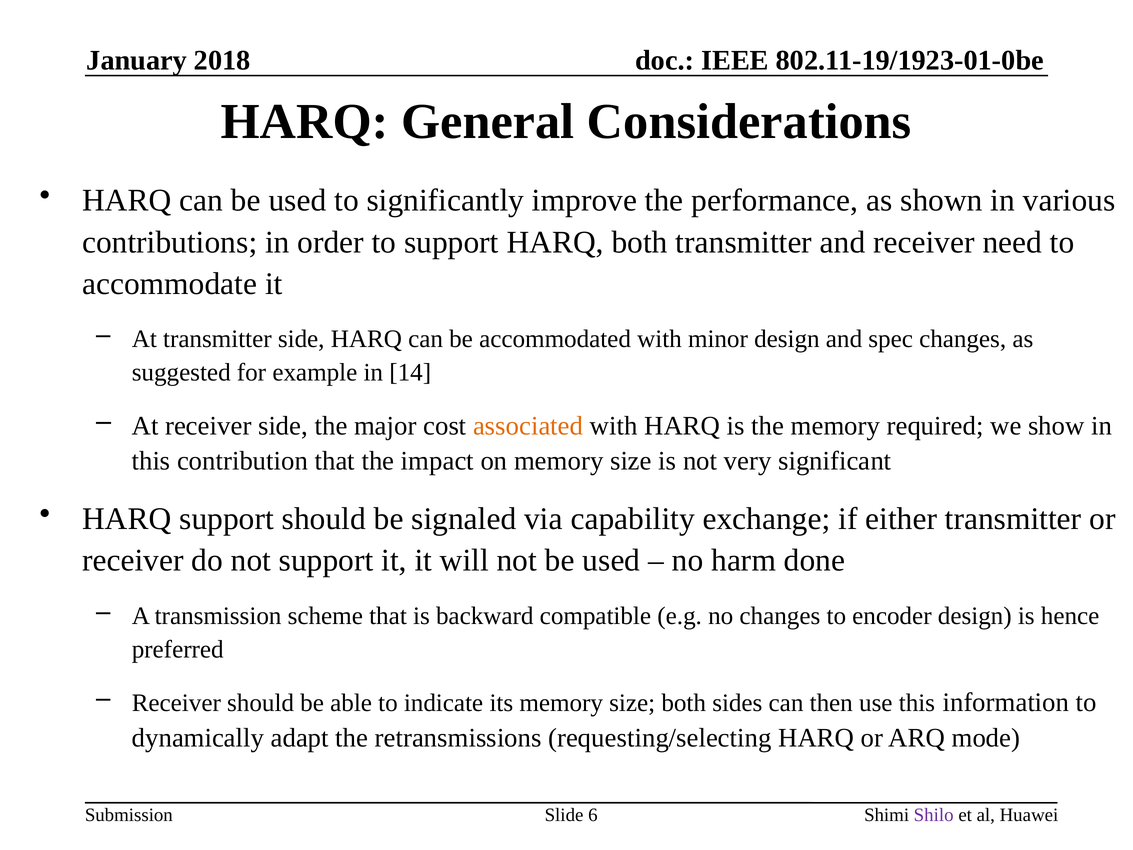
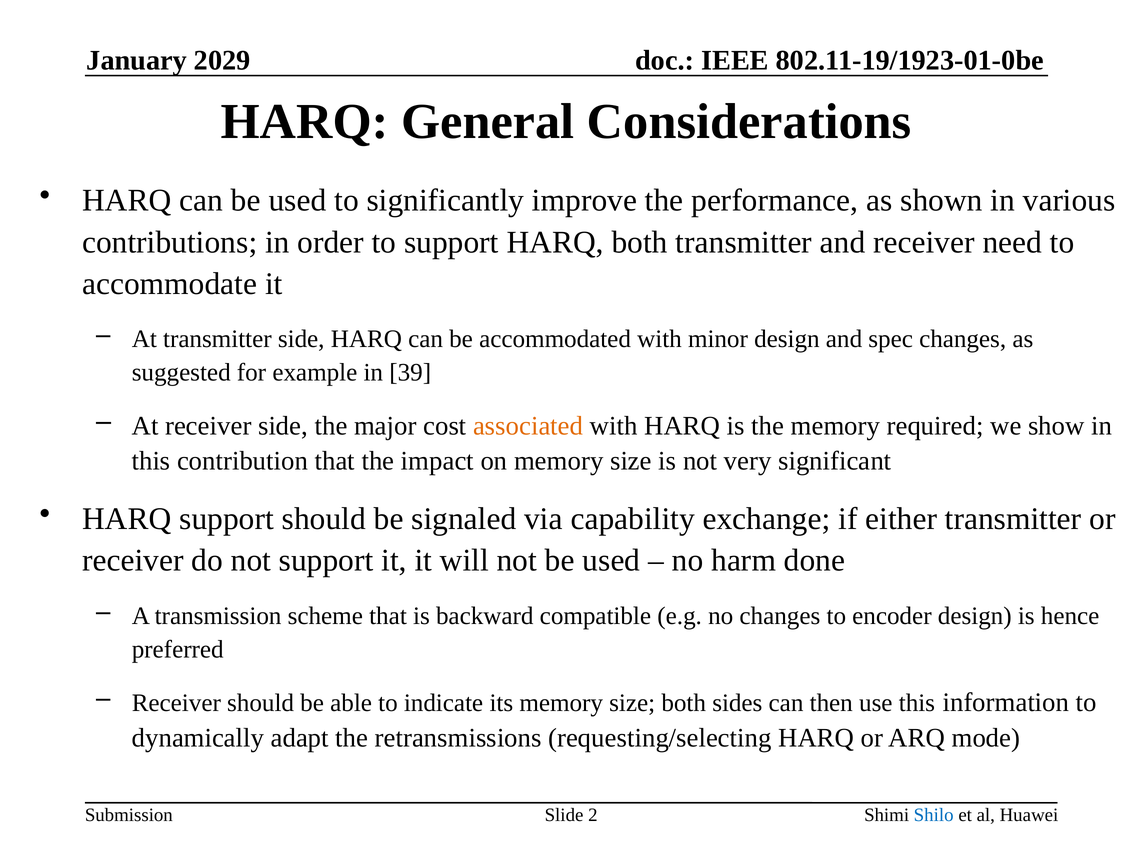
2018: 2018 -> 2029 (222, 60)
14: 14 -> 39 (410, 372)
6: 6 -> 2 (593, 815)
Shilo colour: purple -> blue (934, 815)
